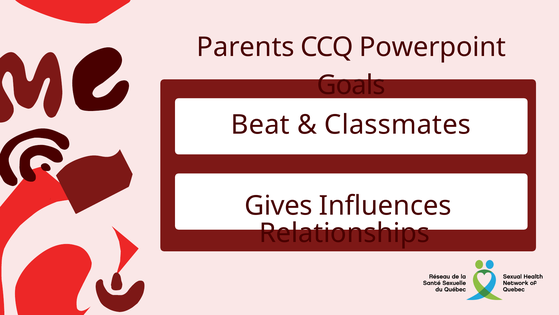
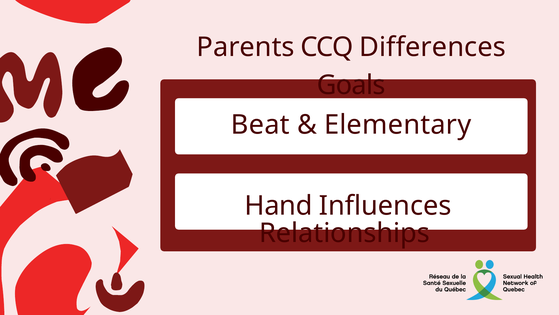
Powerpoint: Powerpoint -> Differences (433, 47)
Classmates: Classmates -> Elementary (398, 125)
Gives: Gives -> Hand (279, 206)
